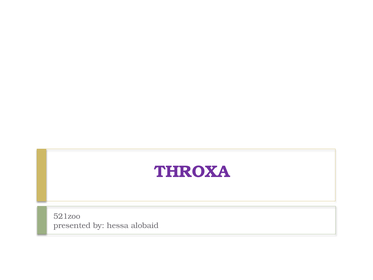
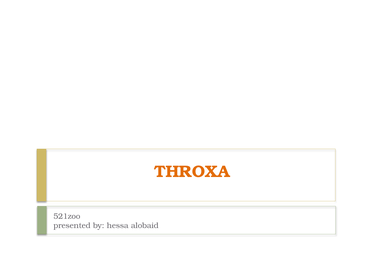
THROXA colour: purple -> orange (192, 171)
